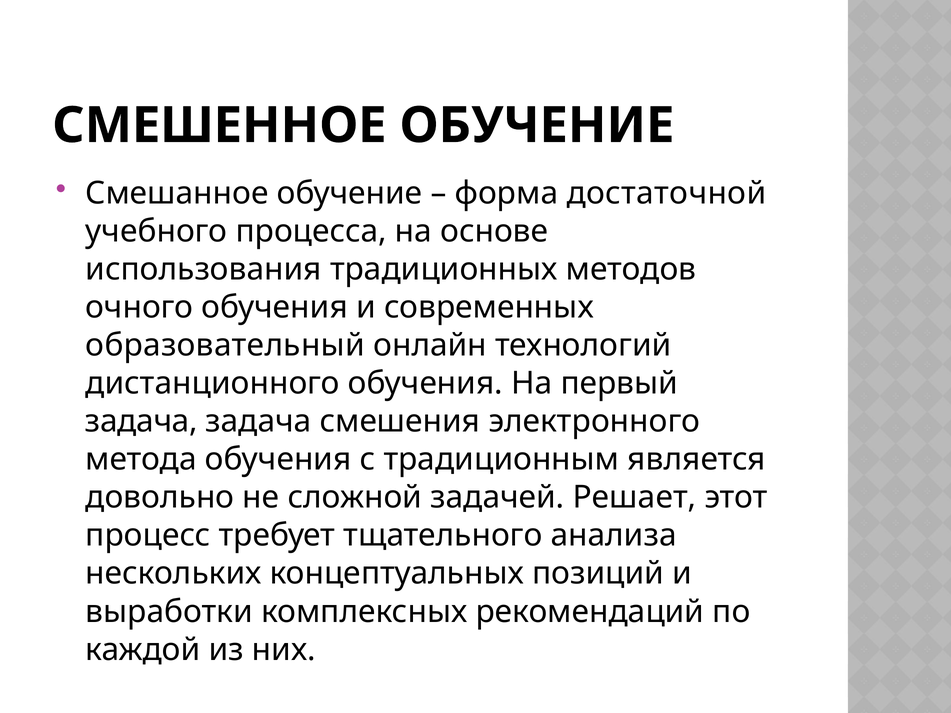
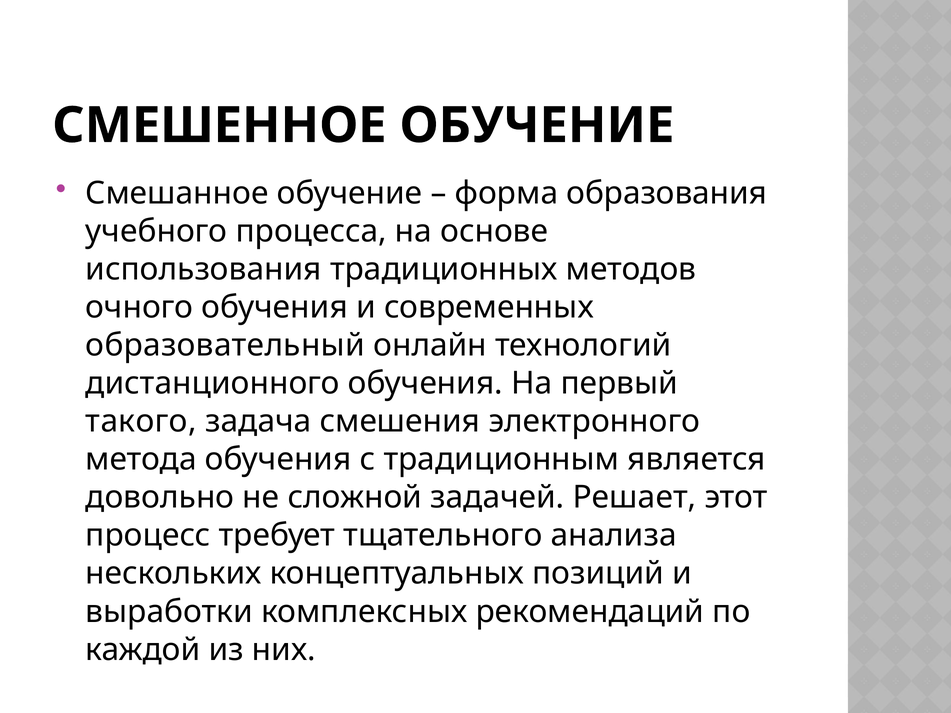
достаточной: достаточной -> образования (667, 193)
задача: задача -> такого (141, 422)
